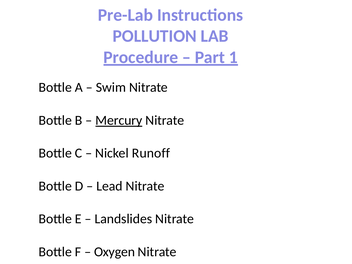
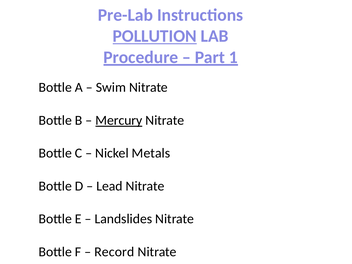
POLLUTION underline: none -> present (155, 36)
Runoff: Runoff -> Metals (151, 153)
Oxygen: Oxygen -> Record (114, 252)
